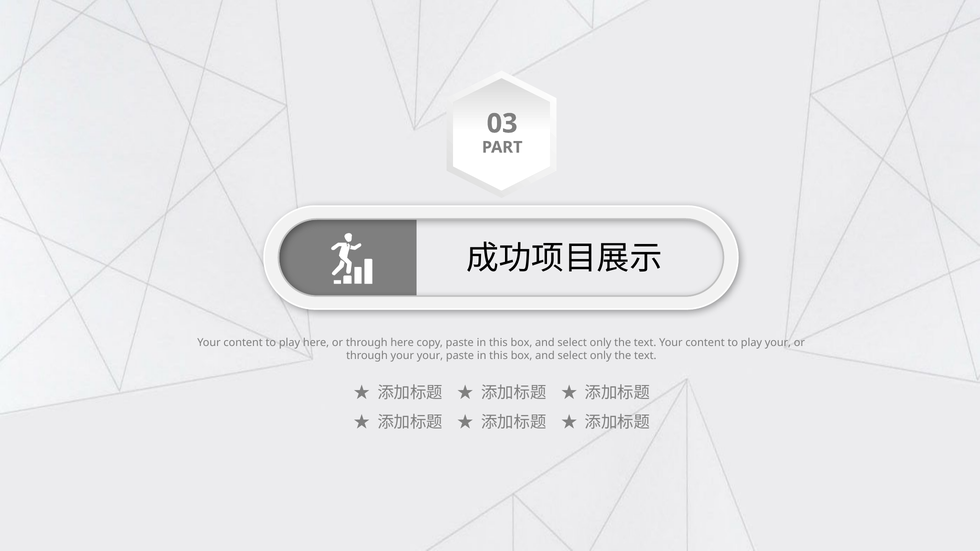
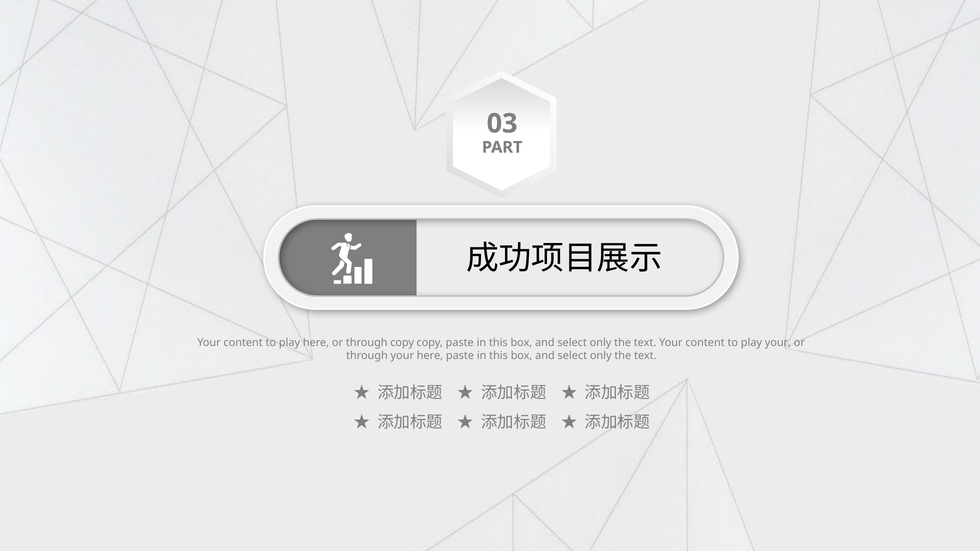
through here: here -> copy (402, 343)
your your: your -> here (430, 356)
